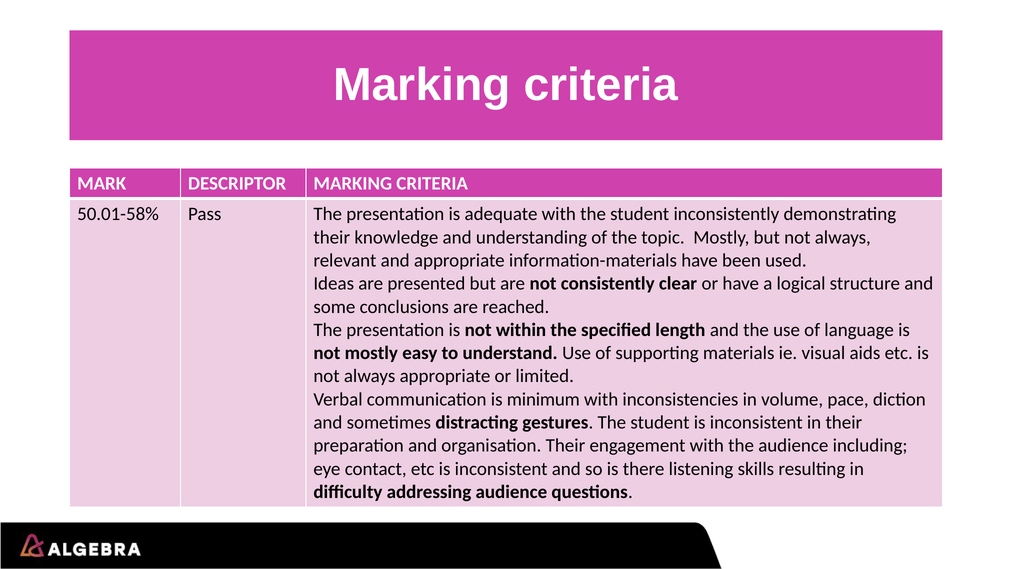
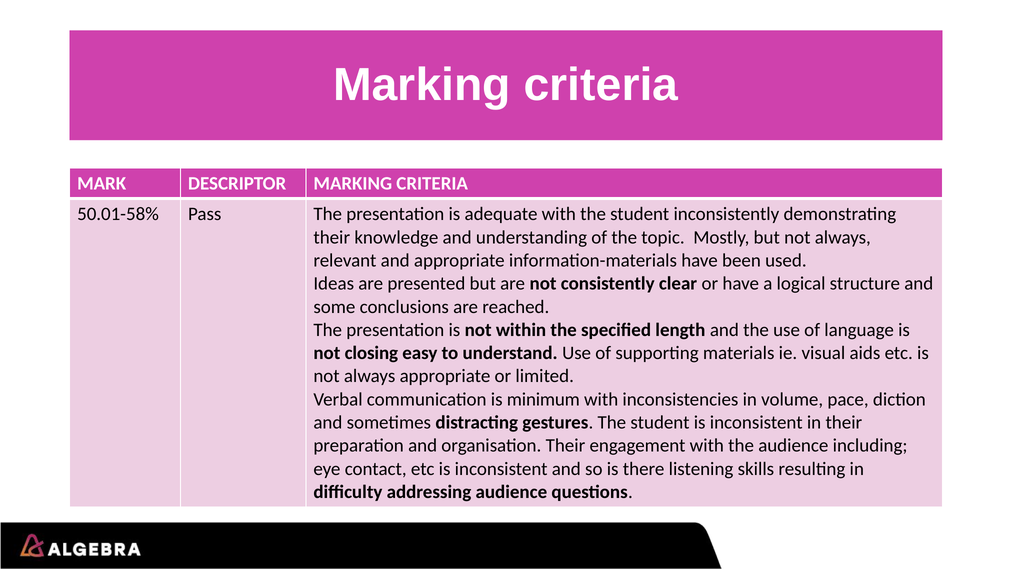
not mostly: mostly -> closing (371, 353)
